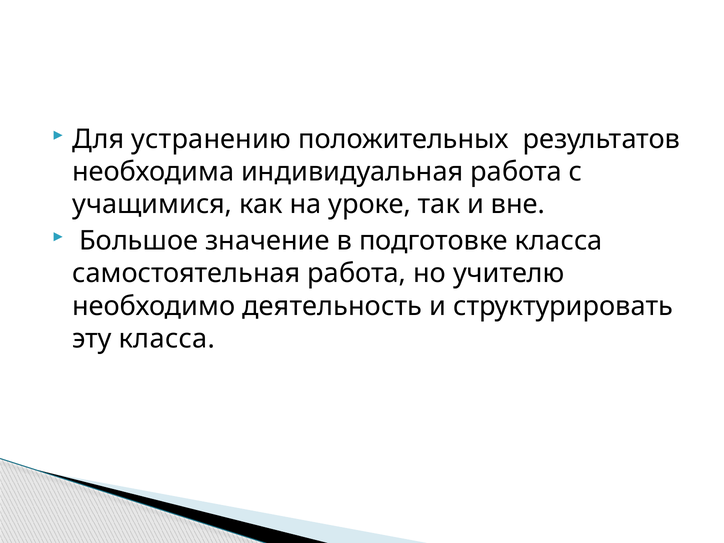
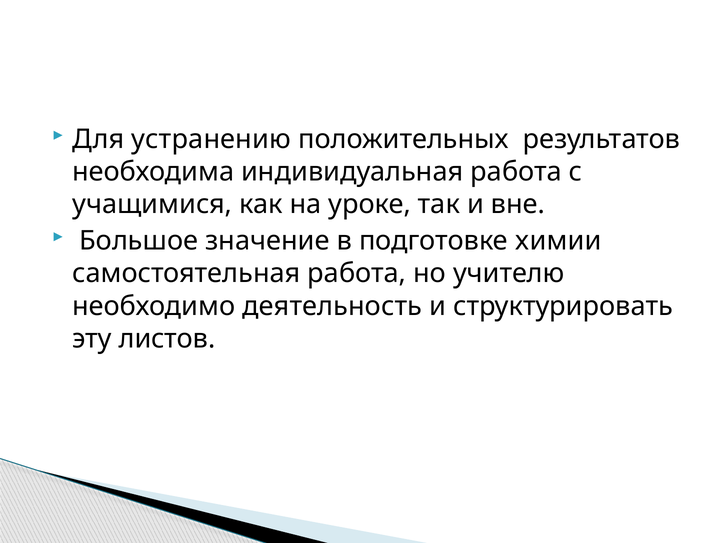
подготовке класса: класса -> химии (559, 241)
эту класса: класса -> листов (167, 339)
